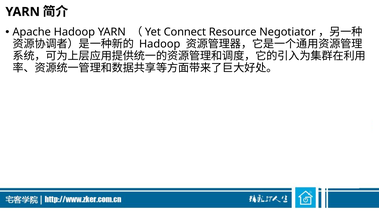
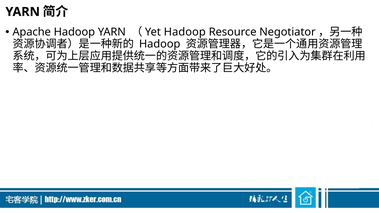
Connect: Connect -> Hadoop (185, 32)
